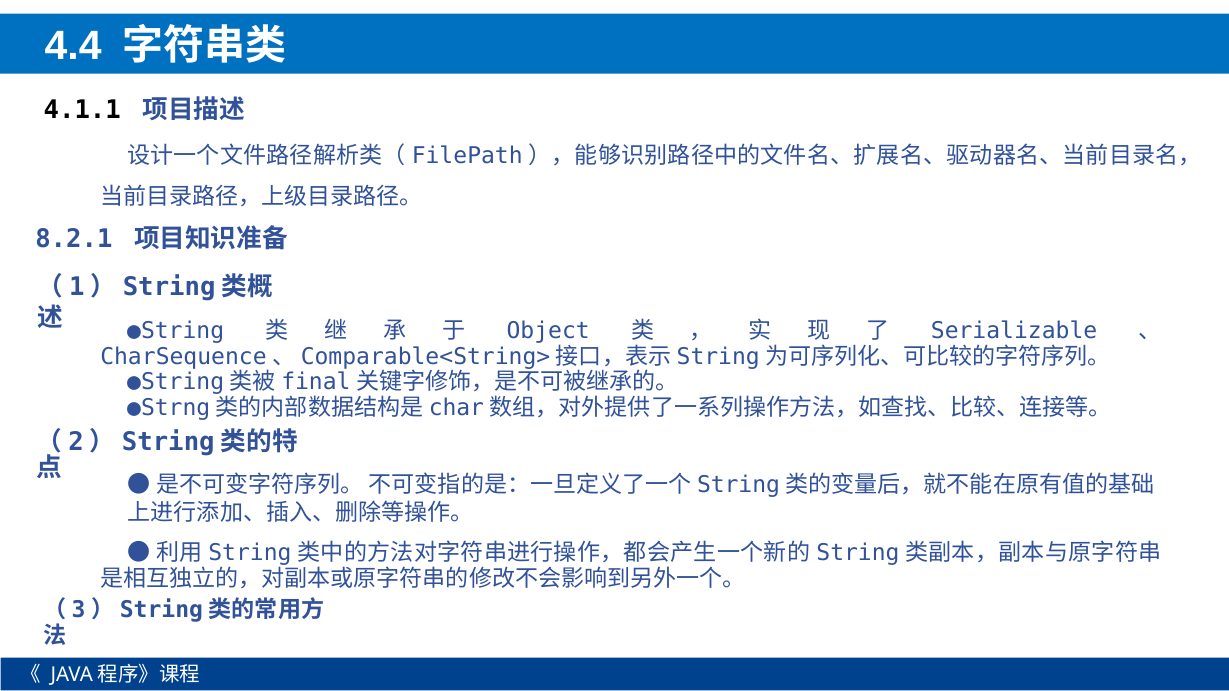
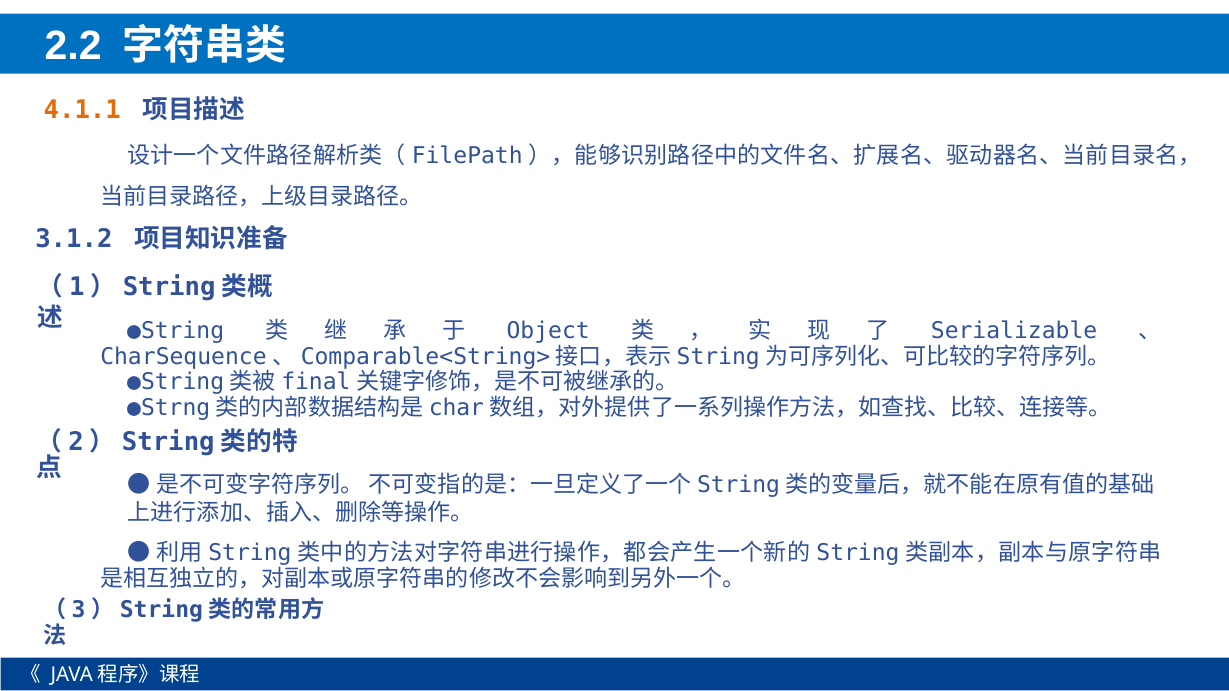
4.4: 4.4 -> 2.2 (73, 46)
4.1.1 colour: black -> orange (82, 110)
8.2.1: 8.2.1 -> 3.1.2 (74, 239)
